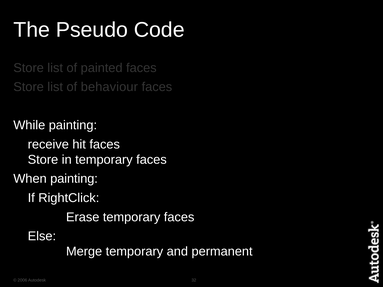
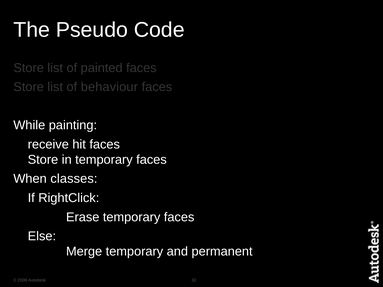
When painting: painting -> classes (74, 179)
